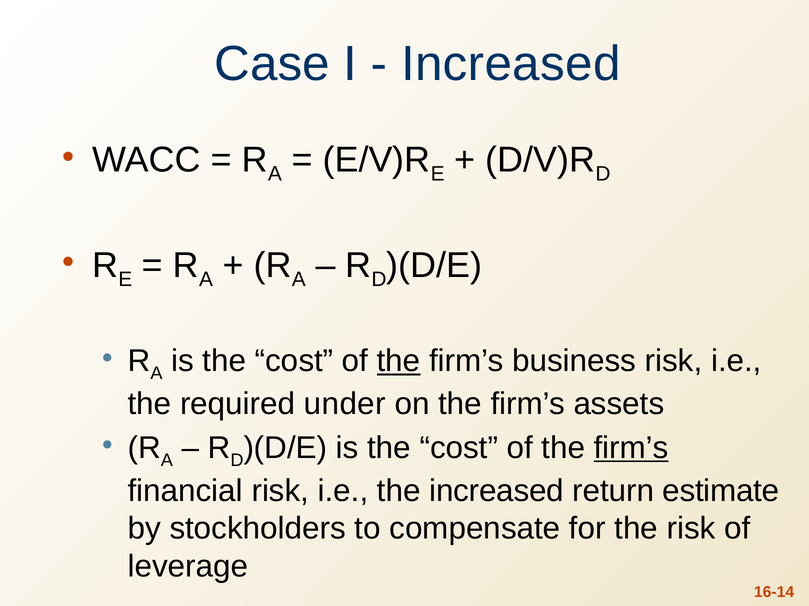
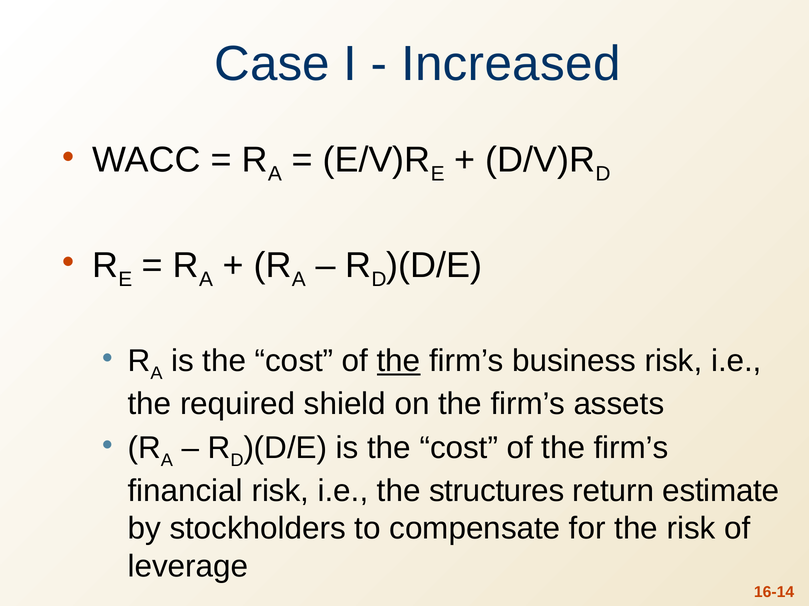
under: under -> shield (345, 404)
firm’s underline: present -> none (631, 448)
the increased: increased -> structures (497, 491)
